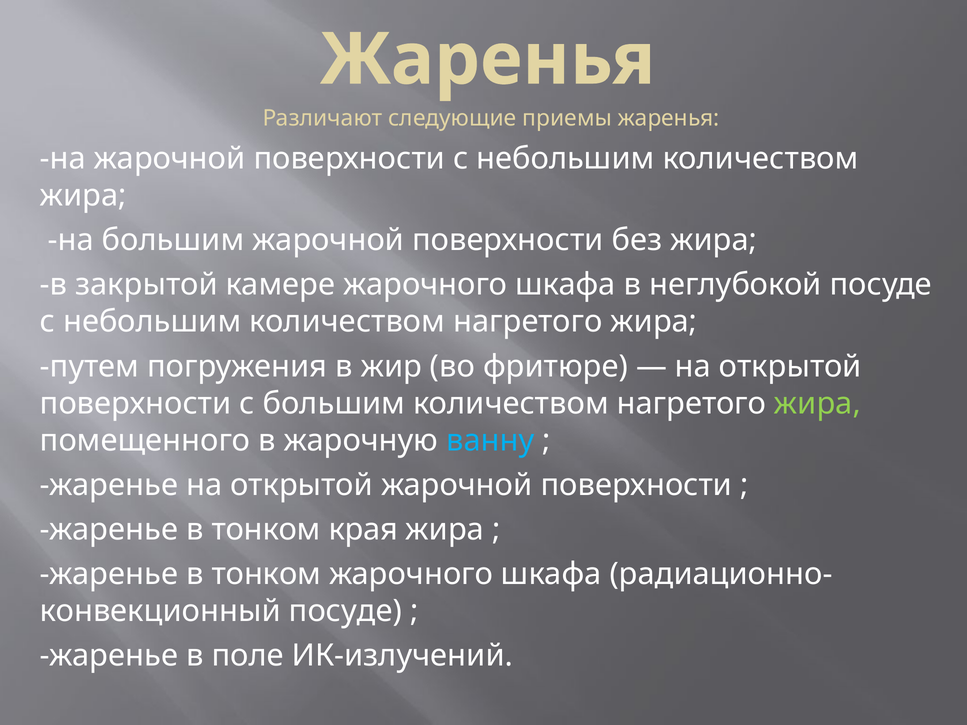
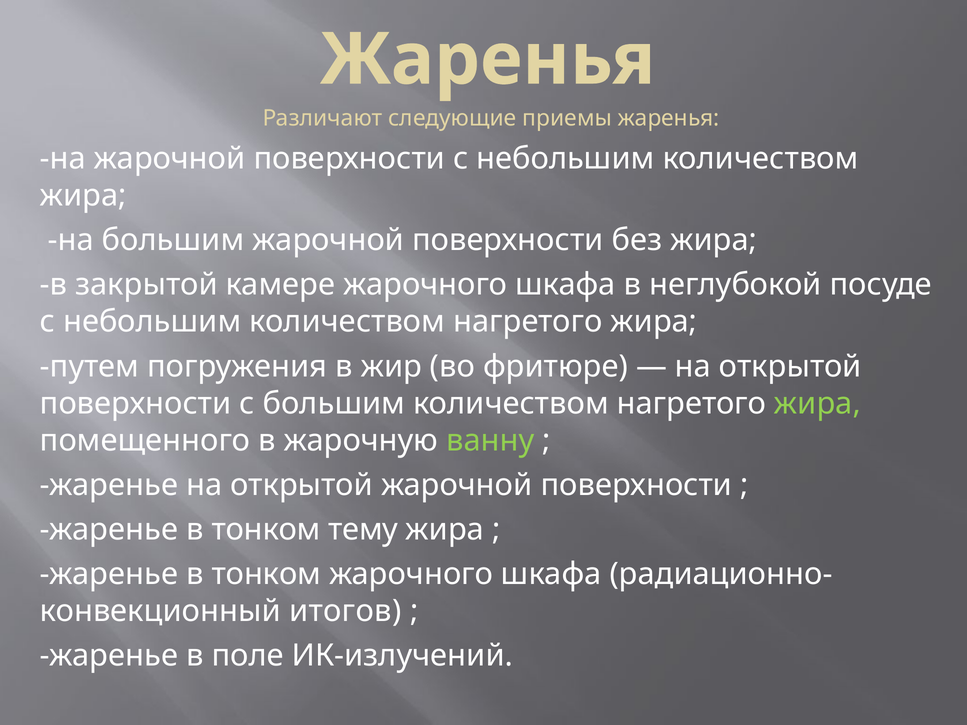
ванну colour: light blue -> light green (490, 441)
края: края -> тему (363, 530)
посуде: посуде -> итогов (345, 611)
